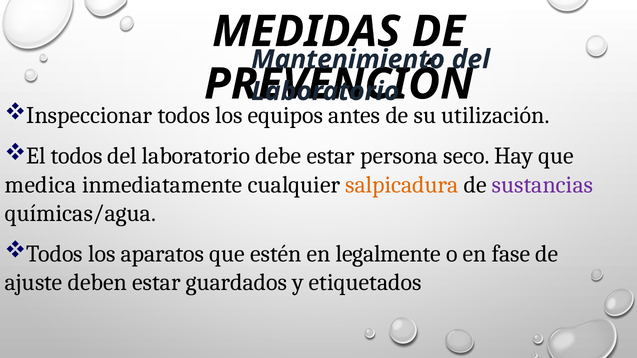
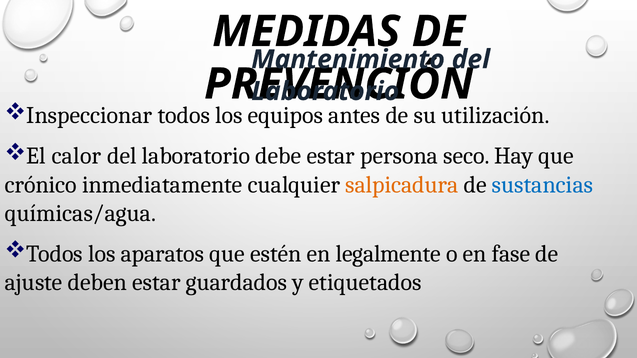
El todos: todos -> calor (76, 156)
medica: medica -> crónico (41, 185)
sustancias colour: purple -> blue (542, 185)
